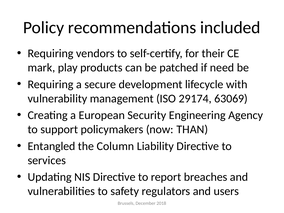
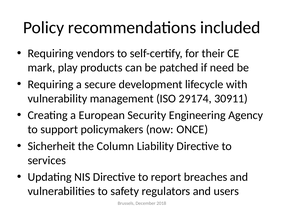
63069: 63069 -> 30911 (231, 99)
THAN: THAN -> ONCE (192, 129)
Entangled: Entangled -> Sicherheit (51, 146)
